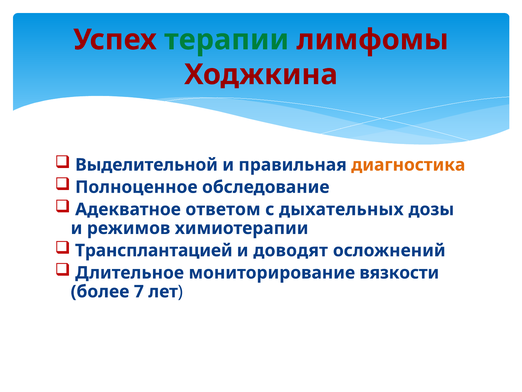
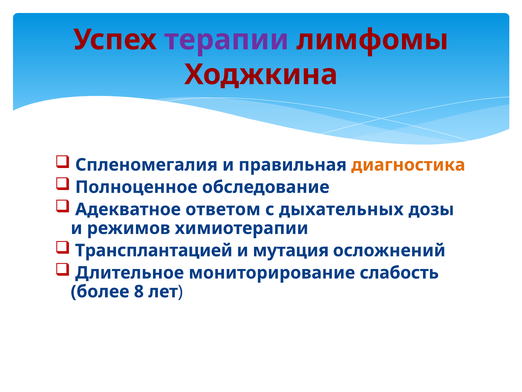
терапии colour: green -> purple (227, 40)
Выделительной: Выделительной -> Спленомегалия (146, 165)
доводят: доводят -> мутация (291, 250)
вязкости: вязкости -> слабость (399, 272)
7: 7 -> 8 (139, 291)
